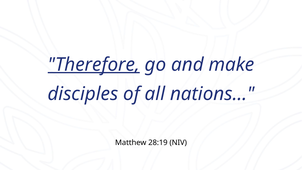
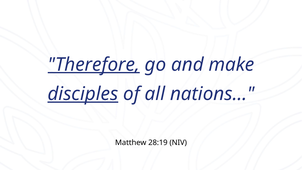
disciples underline: none -> present (83, 94)
